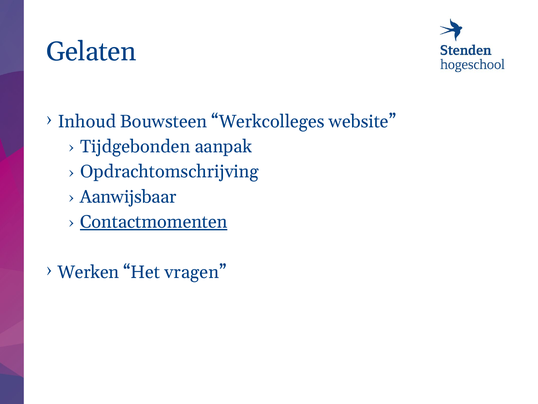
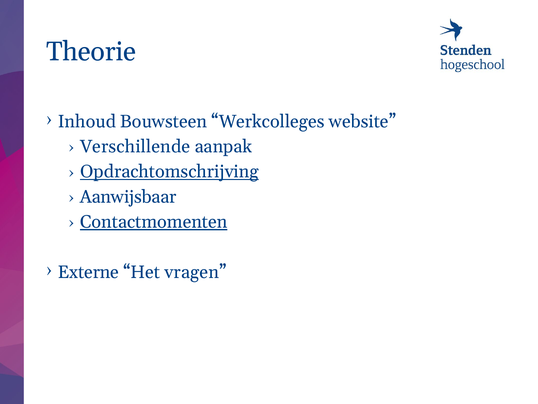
Gelaten: Gelaten -> Theorie (91, 52)
Tijdgebonden: Tijdgebonden -> Verschillende (135, 146)
Opdrachtomschrijving underline: none -> present (169, 171)
Werken: Werken -> Externe (88, 272)
